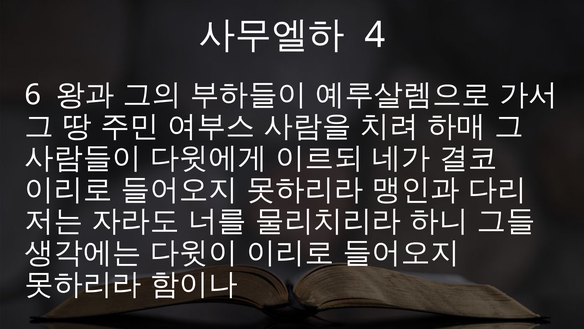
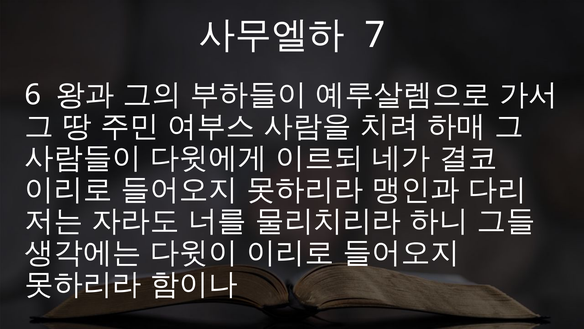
4: 4 -> 7 (375, 35)
